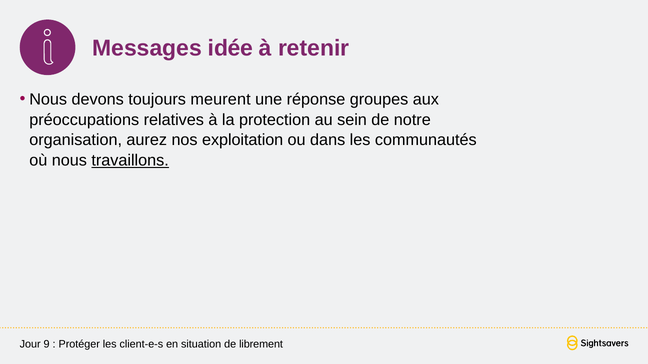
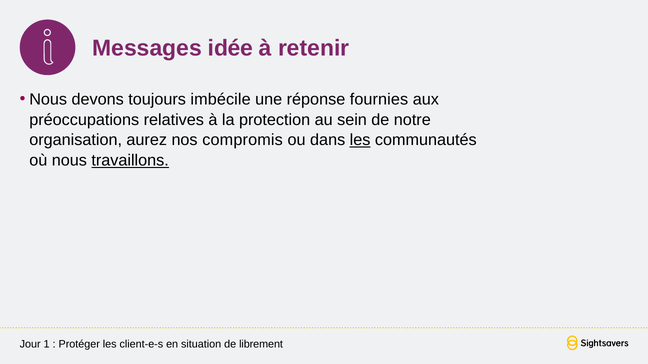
meurent: meurent -> imbécile (221, 99)
groupes: groupes -> fournies (379, 99)
exploitation: exploitation -> compromis (243, 140)
les underline: none -> present (360, 140)
9: 9 -> 1 (47, 345)
